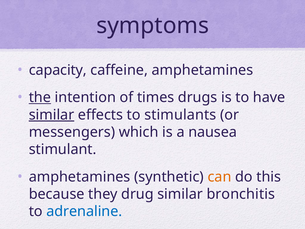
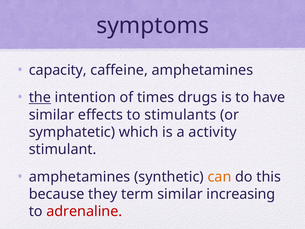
similar underline: present -> none (51, 115)
messengers: messengers -> symphatetic (72, 132)
nausea: nausea -> activity (213, 132)
drug: drug -> term (137, 194)
bronchitis: bronchitis -> increasing (241, 194)
adrenaline colour: blue -> red (84, 211)
